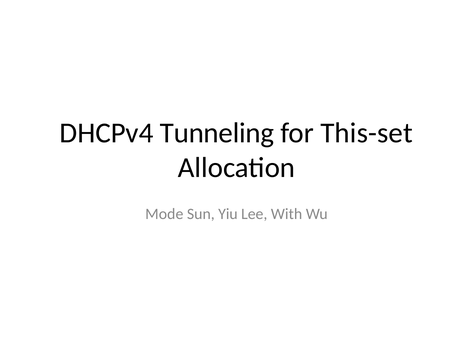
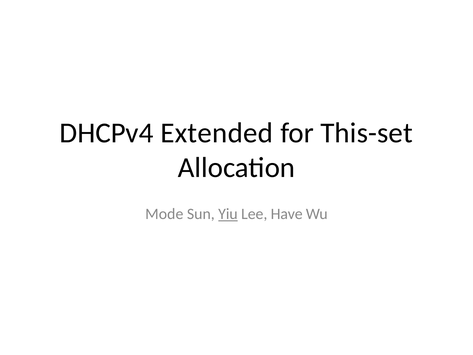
Tunneling: Tunneling -> Extended (217, 133)
Yiu underline: none -> present (228, 214)
With: With -> Have (287, 214)
